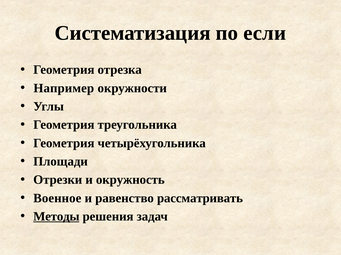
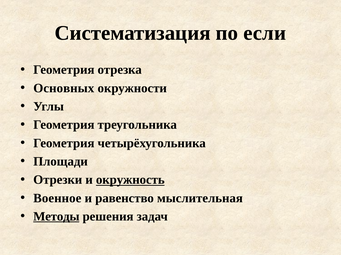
Например: Например -> Основных (64, 88)
окружность underline: none -> present (130, 180)
рассматривать: рассматривать -> мыслительная (200, 199)
